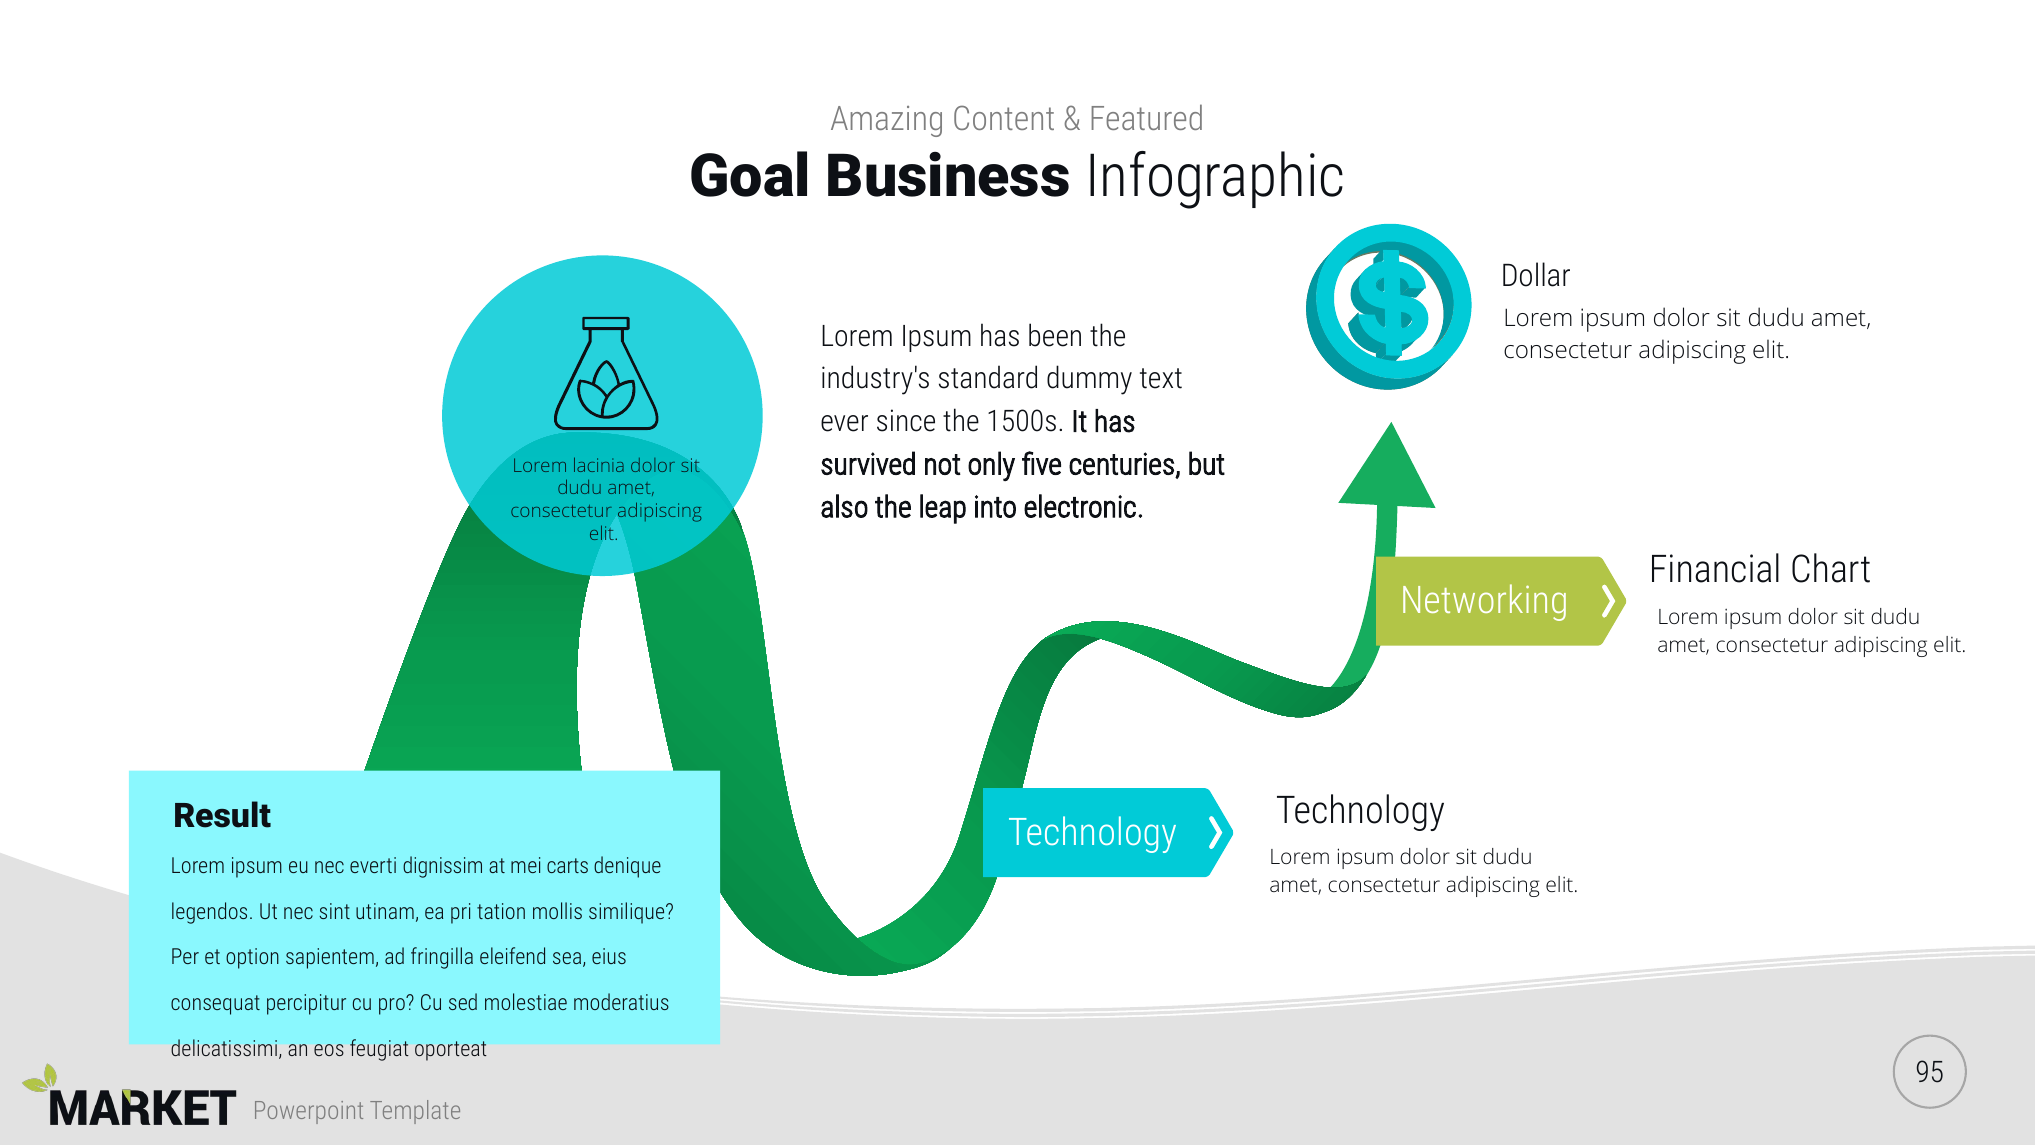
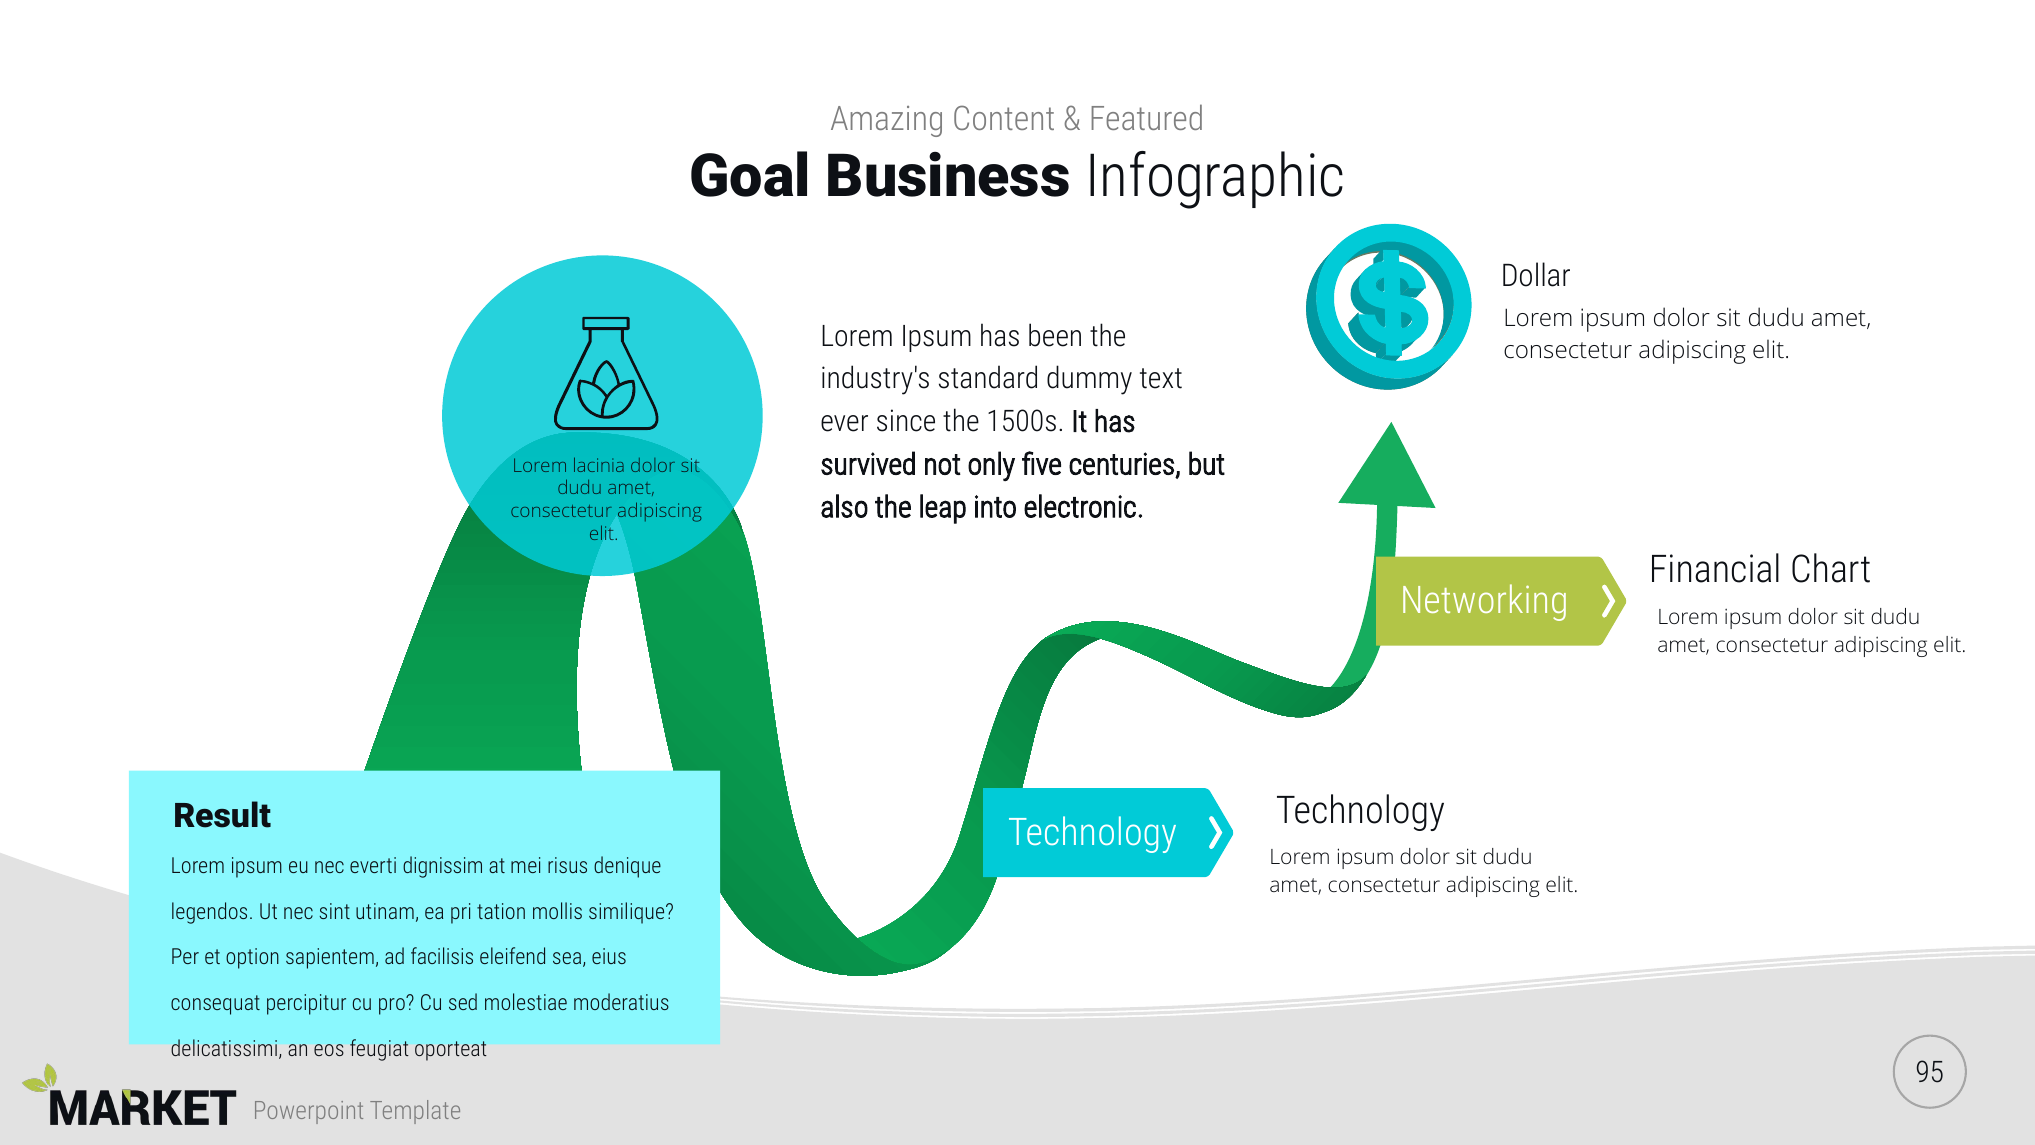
carts: carts -> risus (568, 866)
fringilla: fringilla -> facilisis (442, 957)
